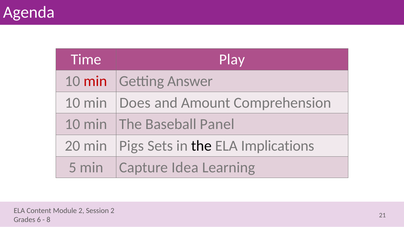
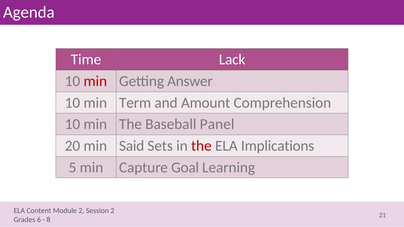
Play: Play -> Lack (232, 60)
Does: Does -> Term (135, 103)
Pigs: Pigs -> Said (132, 146)
the colour: black -> red (201, 146)
Idea: Idea -> Goal (185, 168)
